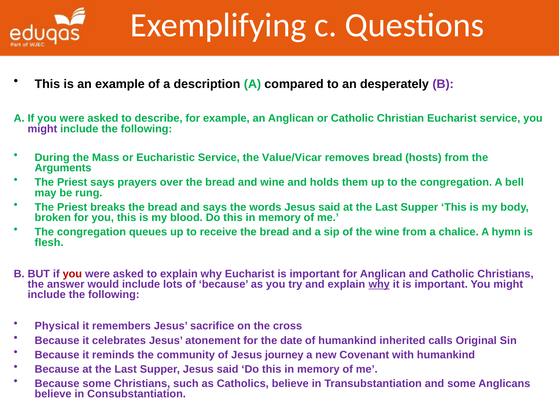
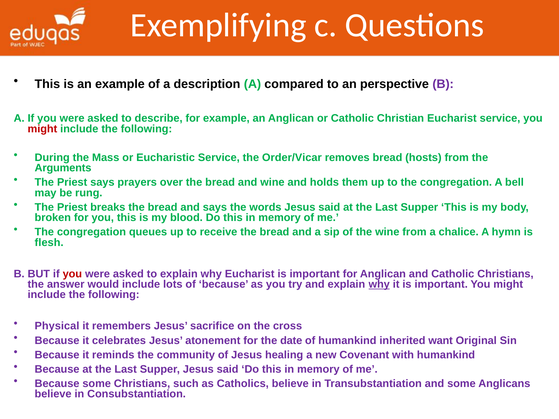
desperately: desperately -> perspective (394, 84)
might colour: purple -> red (42, 129)
Value/Vicar: Value/Vicar -> Order/Vicar (292, 158)
calls: calls -> want (441, 341)
journey: journey -> healing (284, 355)
